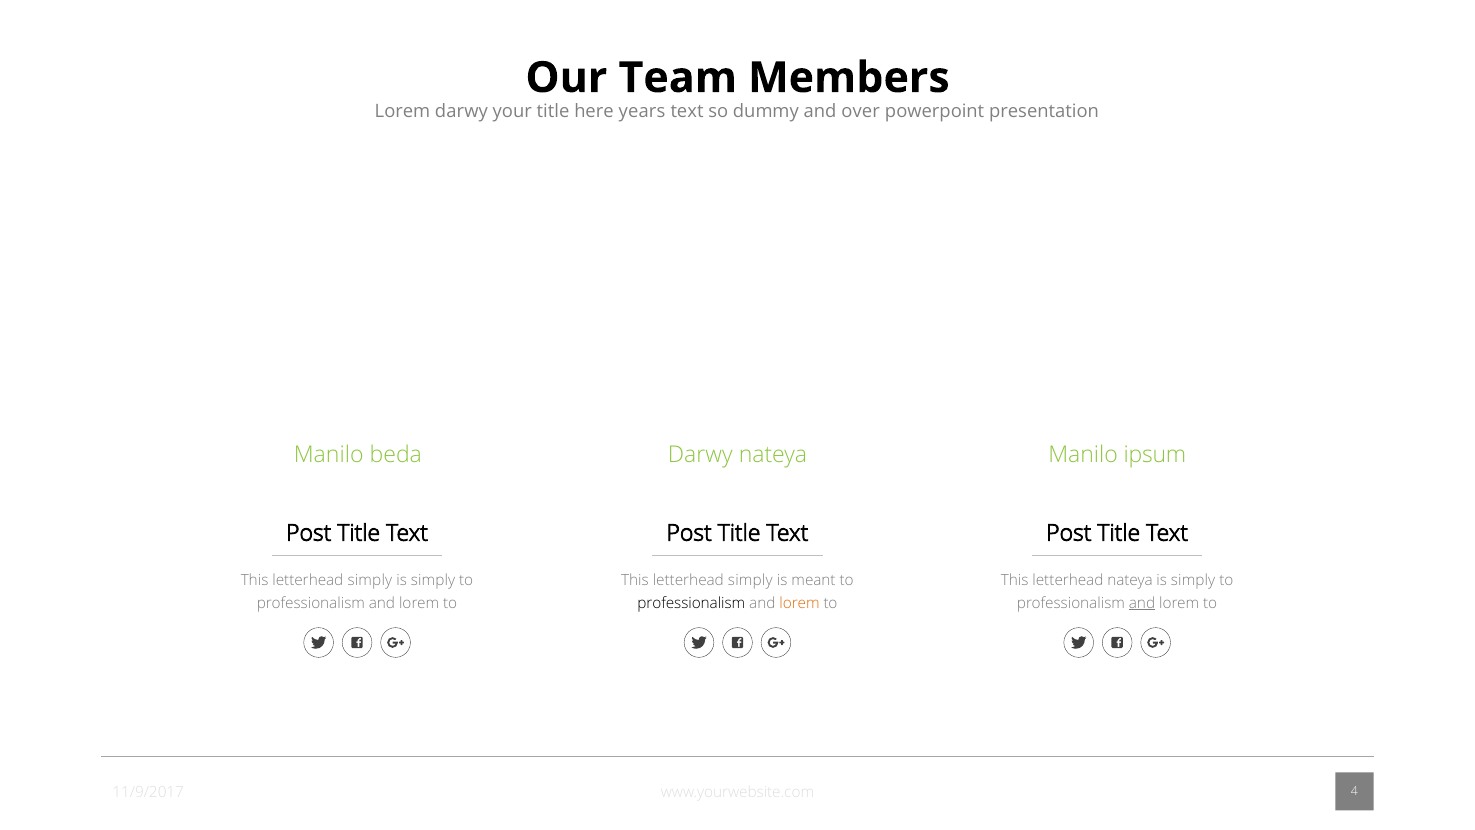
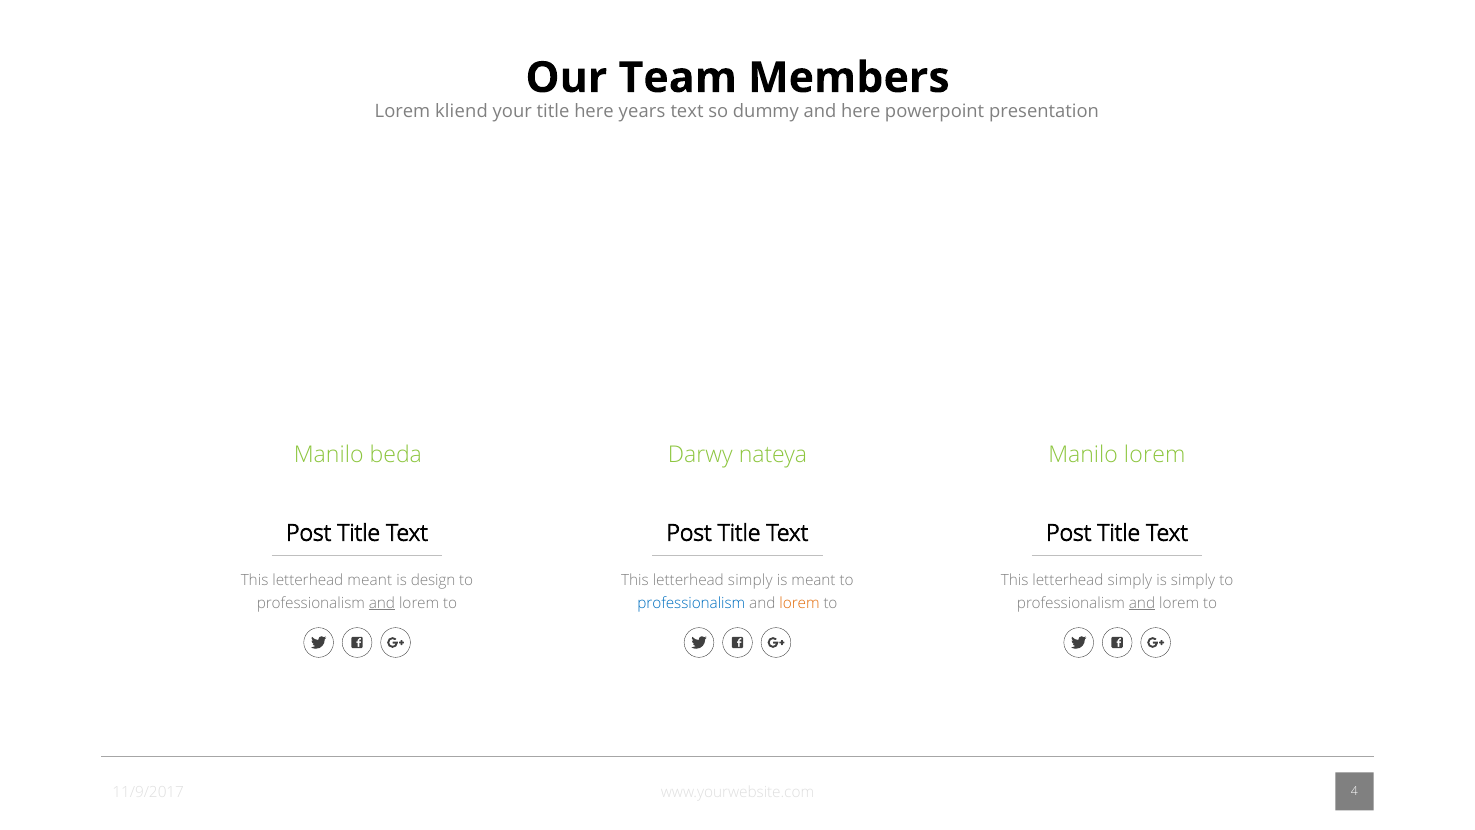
Lorem darwy: darwy -> kliend (461, 111)
and over: over -> here (861, 111)
Manilo ipsum: ipsum -> lorem (1155, 454)
simply: simply -> meant (370, 580)
simply: simply -> design (433, 580)
nateya: nateya -> simply (1130, 580)
and underline: none -> present (382, 603)
professionalism colour: black -> blue (691, 603)
